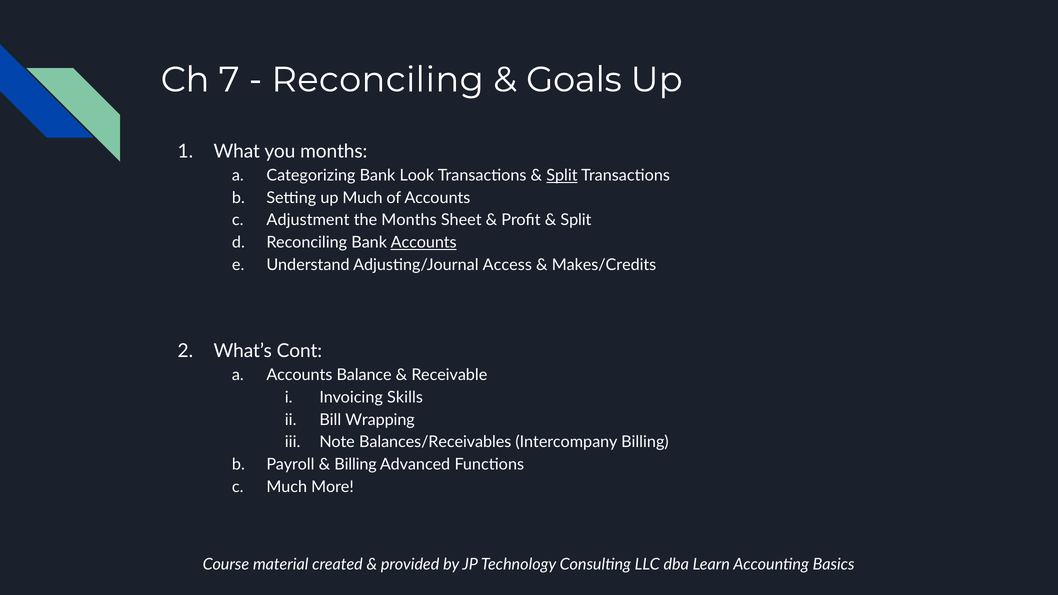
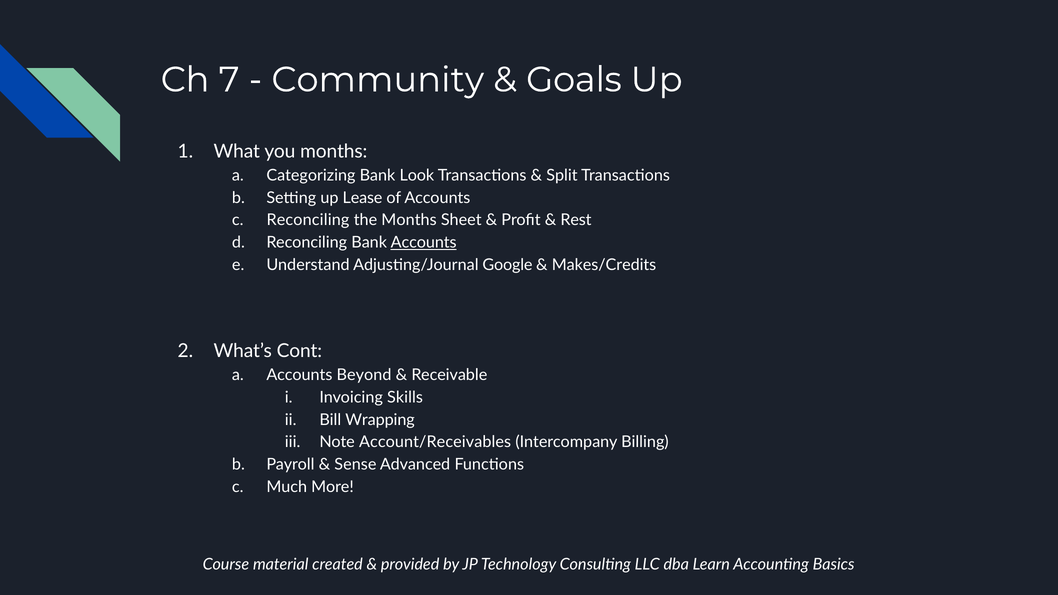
Reconciling: Reconciling -> Community (378, 80)
Split underline: present -> none (562, 175)
up Much: Much -> Lease (363, 198)
Adjustment: Adjustment -> Reconciling (308, 220)
Split: Split -> Rest (576, 220)
Access: Access -> Google (507, 265)
Balance: Balance -> Beyond (364, 375)
Balances/Receivables: Balances/Receivables -> Account/Receivables (435, 442)
Billing: Billing -> Sense (355, 465)
